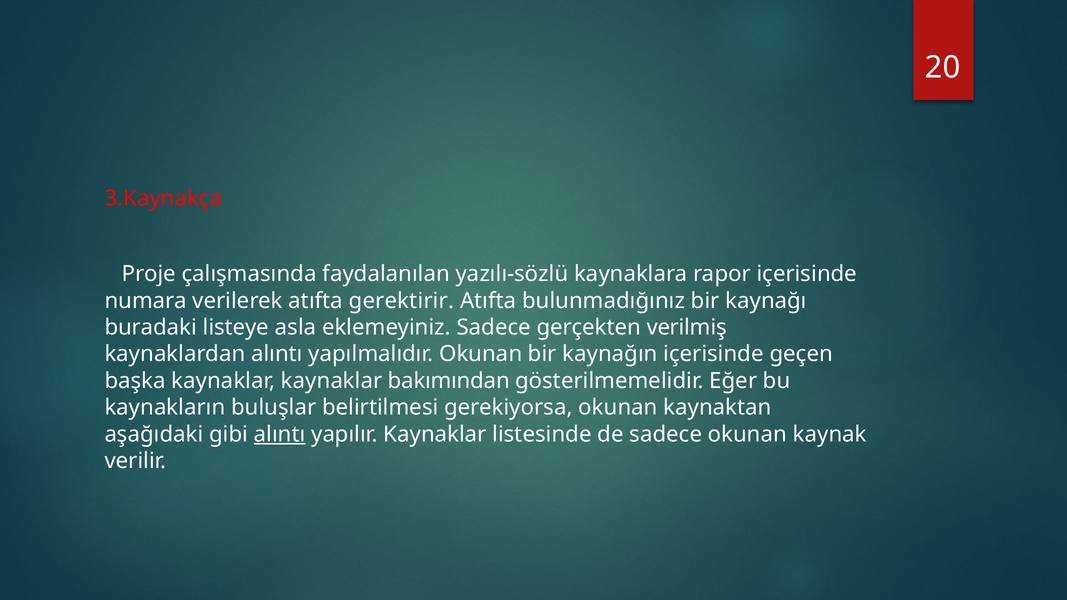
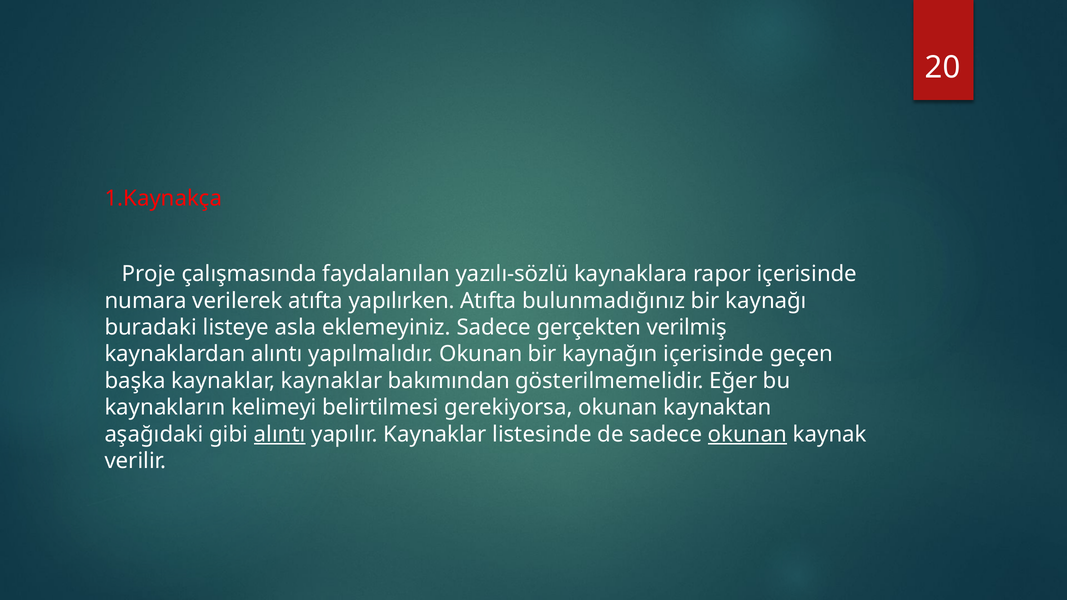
3.Kaynakça: 3.Kaynakça -> 1.Kaynakça (163, 199)
gerektirir: gerektirir -> yapılırken (402, 301)
buluşlar: buluşlar -> kelimeyi (274, 408)
okunan underline: none -> present (747, 434)
